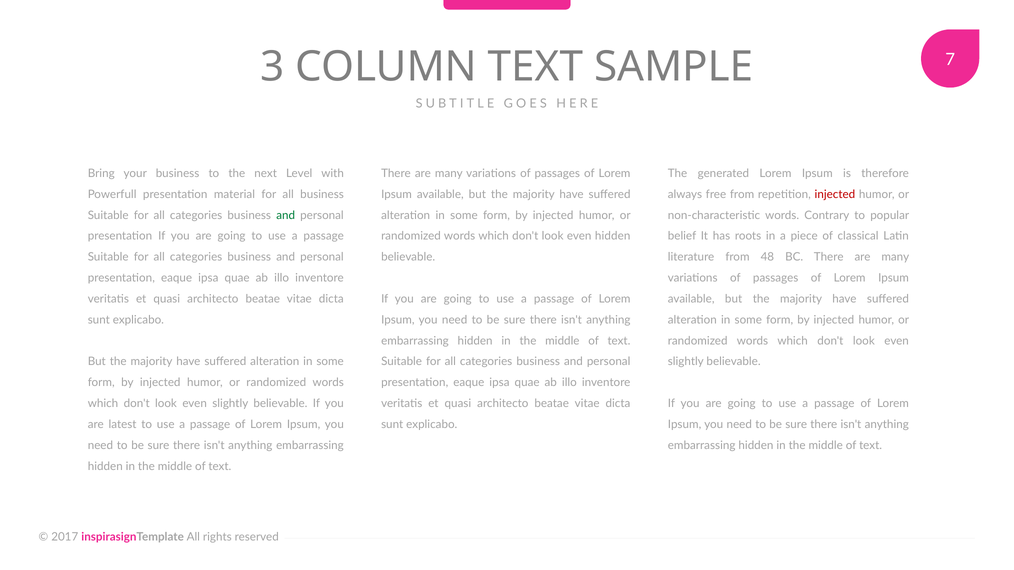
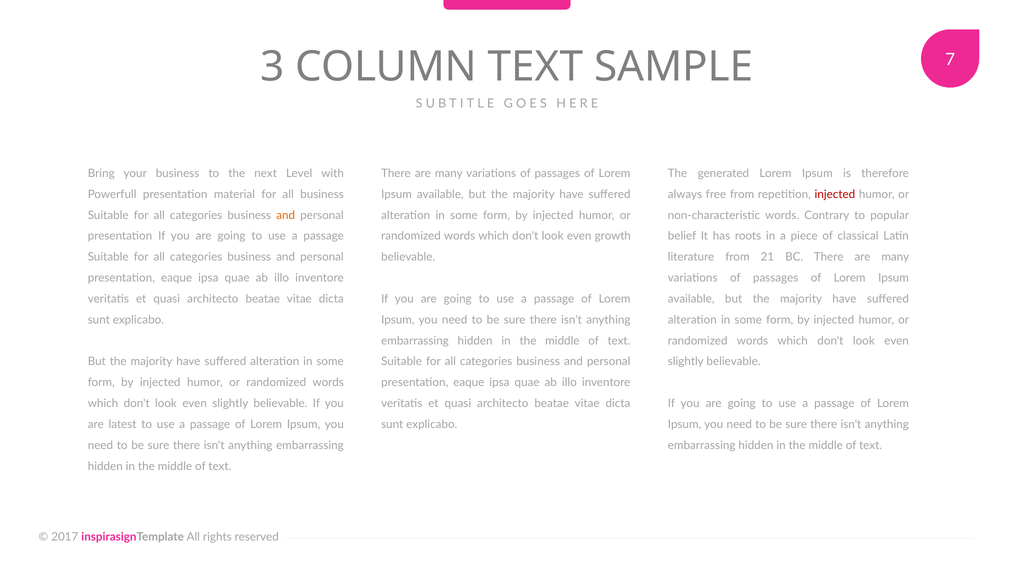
and colour: green -> orange (286, 215)
even hidden: hidden -> growth (613, 236)
48: 48 -> 21 (767, 257)
